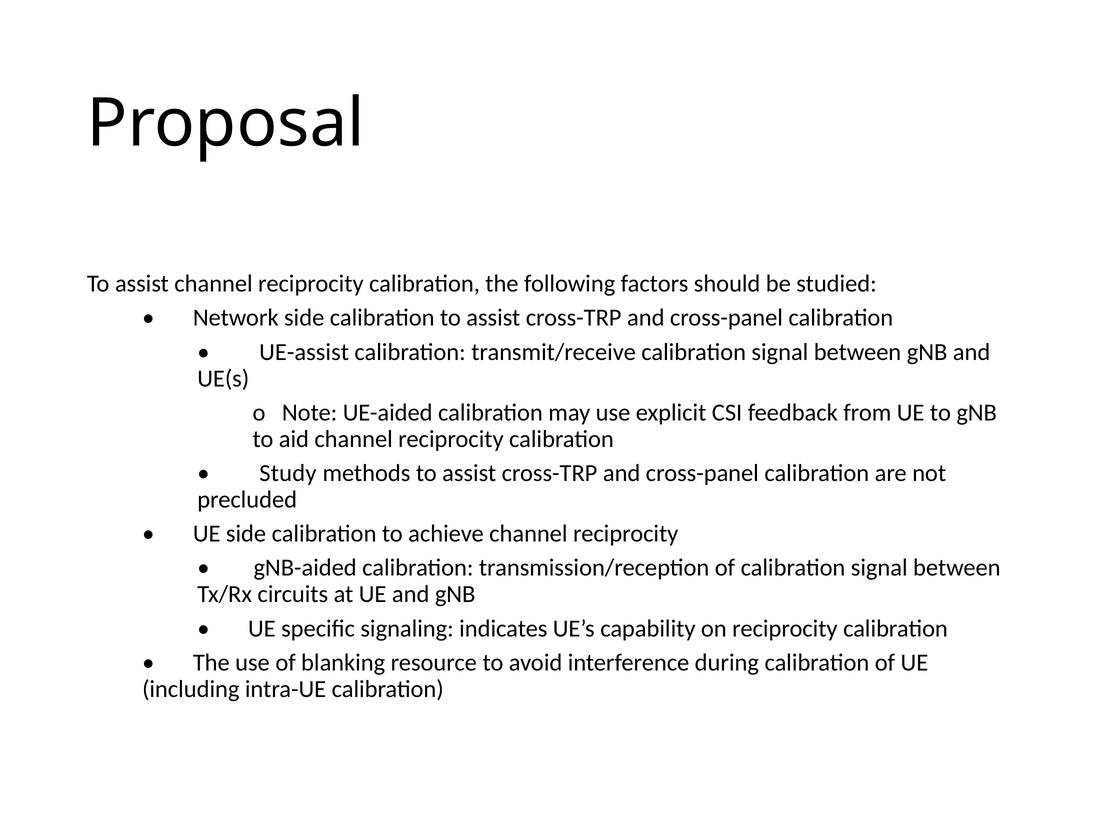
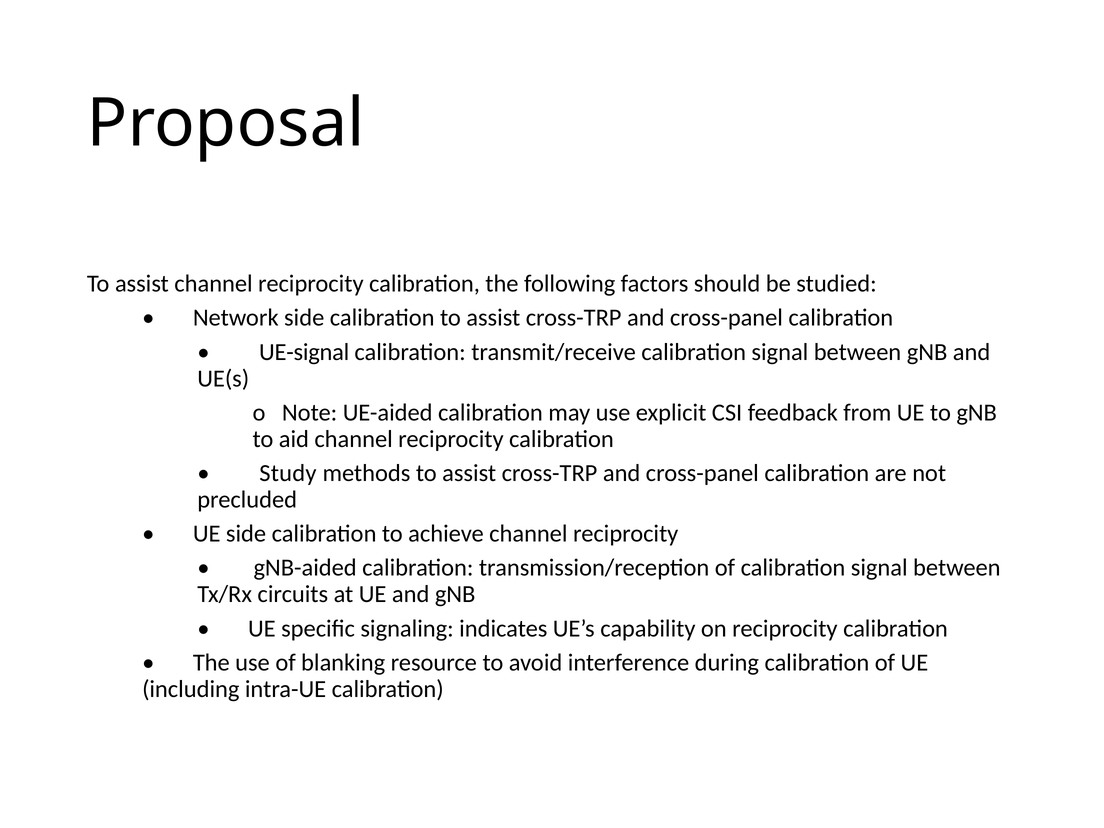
UE-assist: UE-assist -> UE-signal (304, 352)
